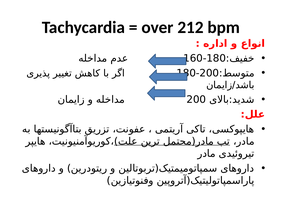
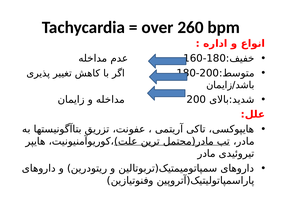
212: 212 -> 260 (190, 27)
